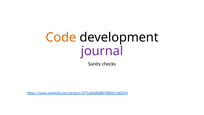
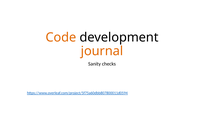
journal colour: purple -> orange (102, 51)
